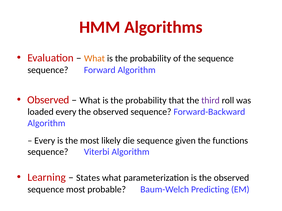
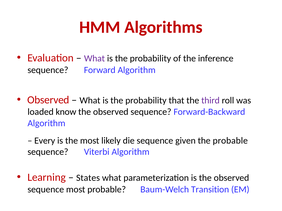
What colour: orange -> purple (94, 59)
the sequence: sequence -> inference (216, 59)
loaded every: every -> know (66, 112)
the functions: functions -> probable (230, 141)
Predicting: Predicting -> Transition (210, 190)
